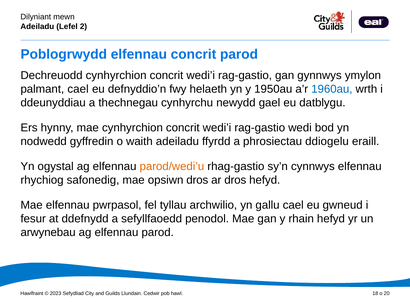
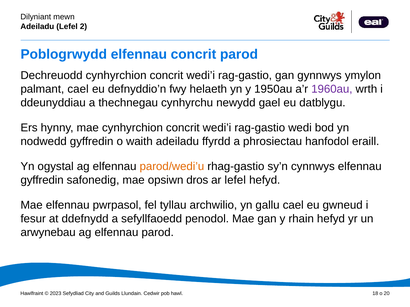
1960au colour: blue -> purple (332, 89)
ddiogelu: ddiogelu -> hanfodol (327, 142)
rhychiog: rhychiog -> gyffredin (42, 180)
ar dros: dros -> lefel (235, 180)
